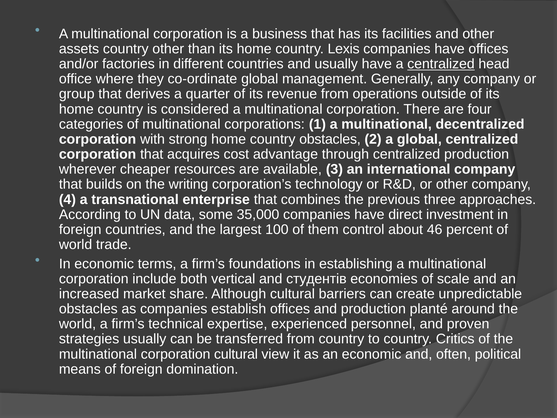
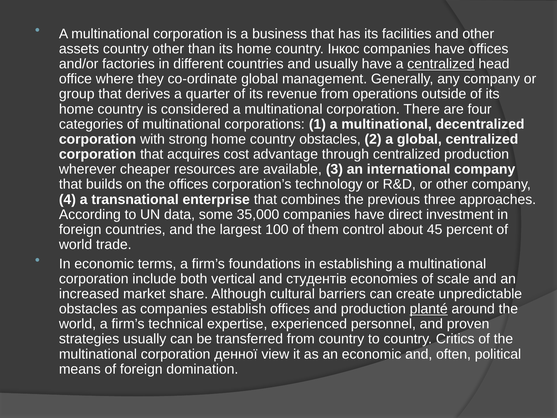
Lexis: Lexis -> Інкос (344, 49)
the writing: writing -> offices (188, 184)
46: 46 -> 45 (435, 229)
planté underline: none -> present (429, 309)
corporation cultural: cultural -> денної (236, 354)
